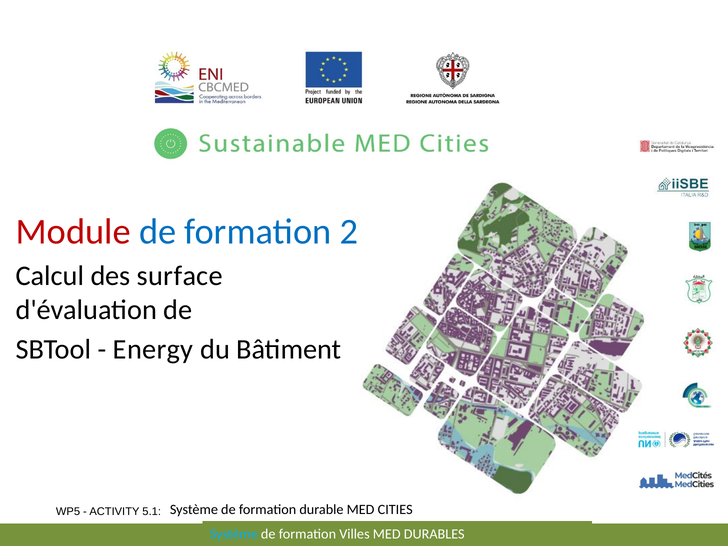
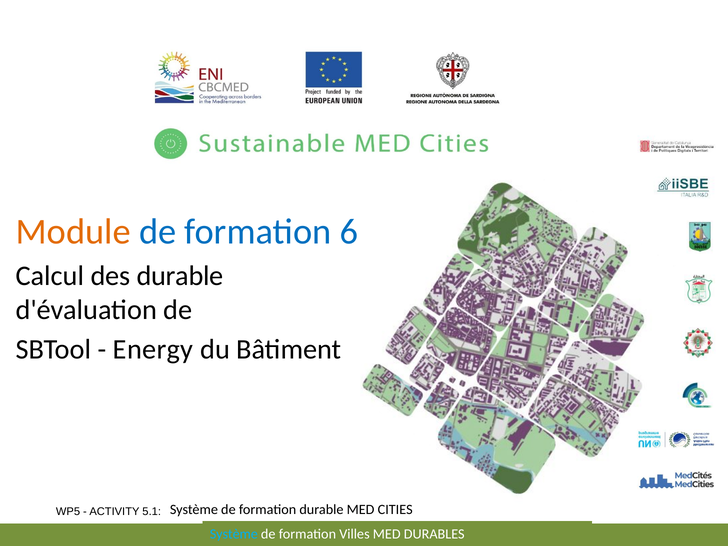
Module colour: red -> orange (73, 232)
2: 2 -> 6 (349, 232)
des surface: surface -> durable (180, 276)
